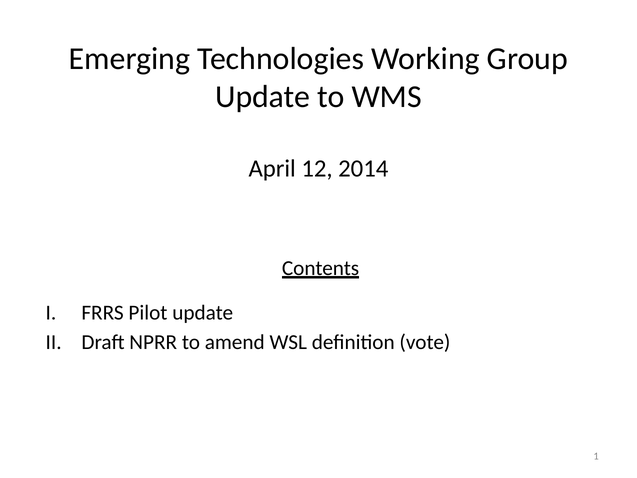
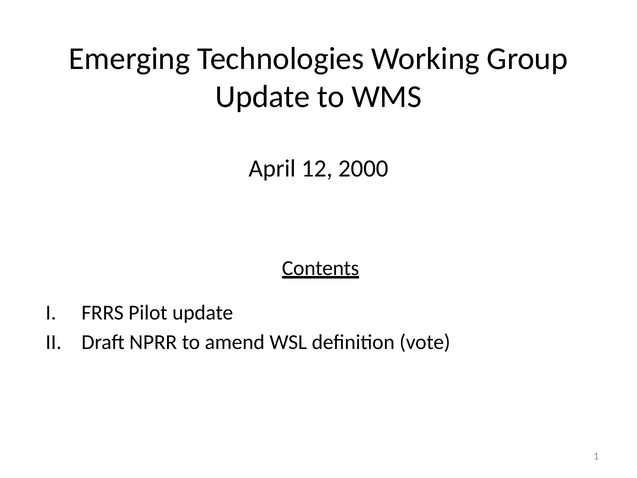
2014: 2014 -> 2000 (363, 168)
